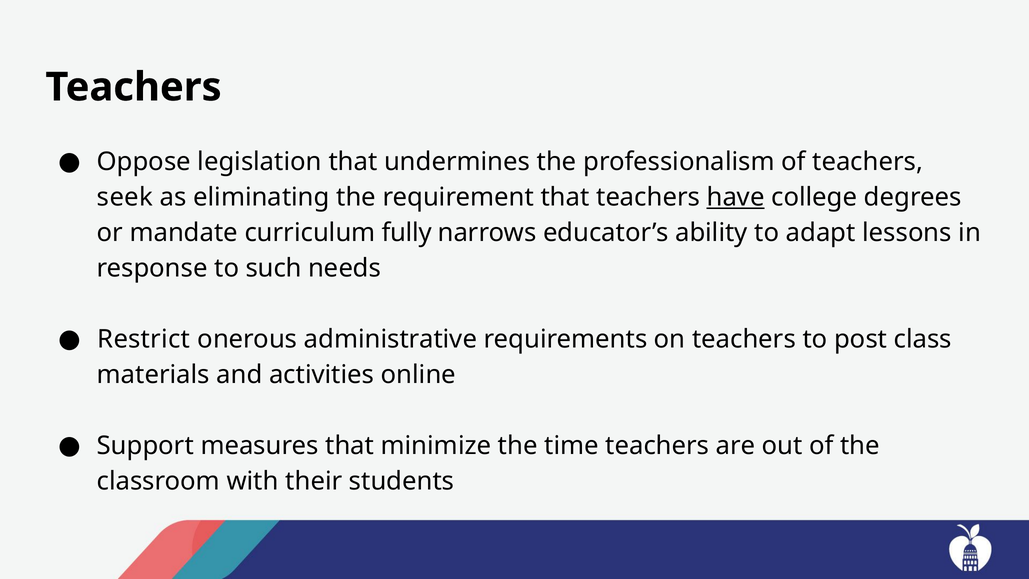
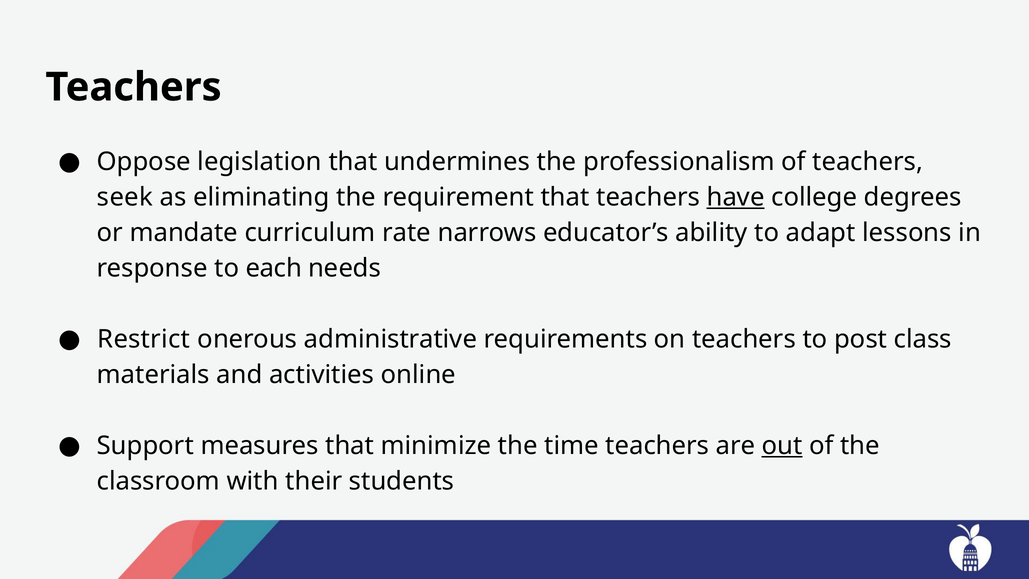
fully: fully -> rate (407, 233)
such: such -> each (274, 268)
out underline: none -> present (782, 446)
